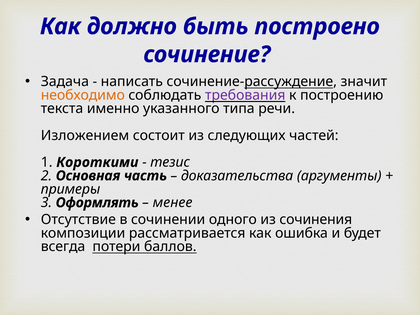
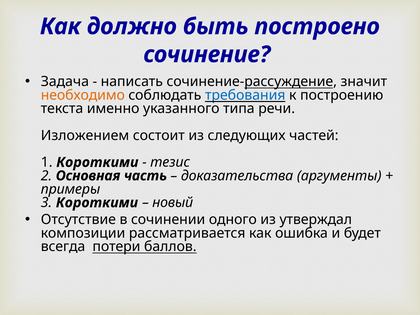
требования colour: purple -> blue (245, 95)
3 Оформлять: Оформлять -> Короткими (97, 203)
менее: менее -> новый (173, 203)
сочинения: сочинения -> утверждал (316, 220)
